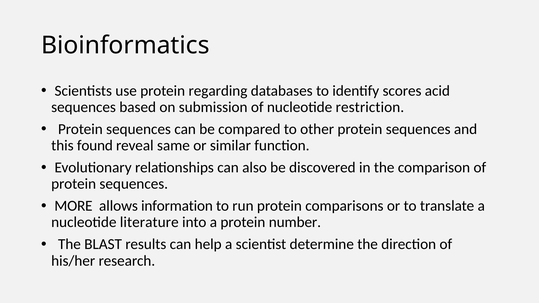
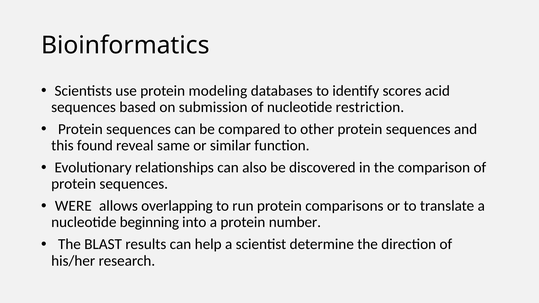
regarding: regarding -> modeling (218, 91)
MORE: MORE -> WERE (73, 206)
information: information -> overlapping (177, 206)
literature: literature -> beginning (149, 222)
